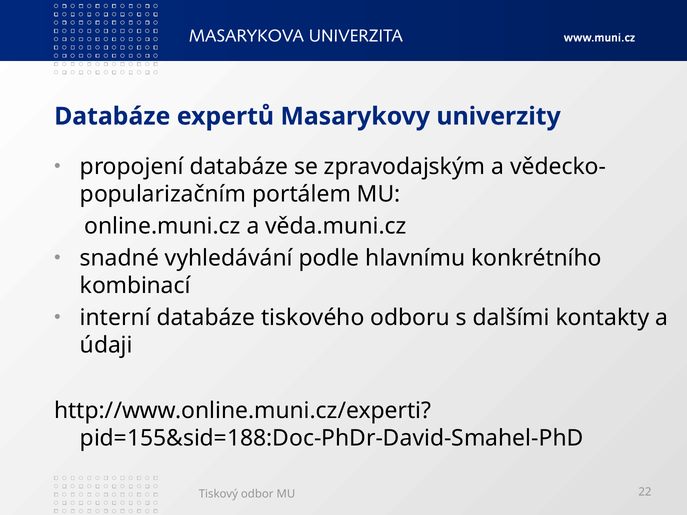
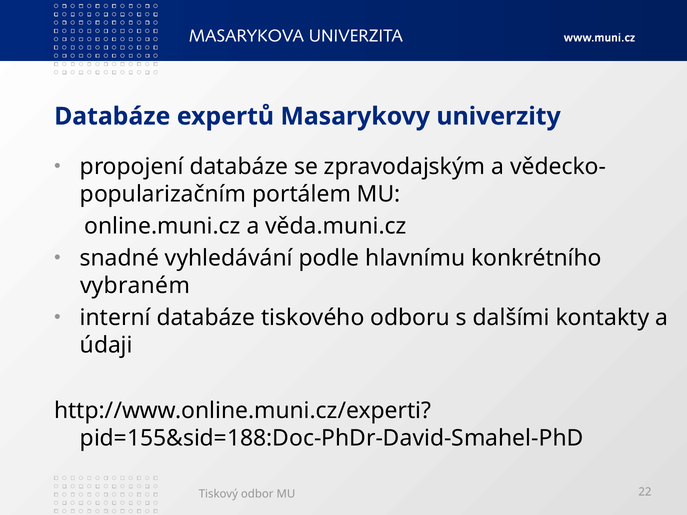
kombinací: kombinací -> vybraném (135, 286)
